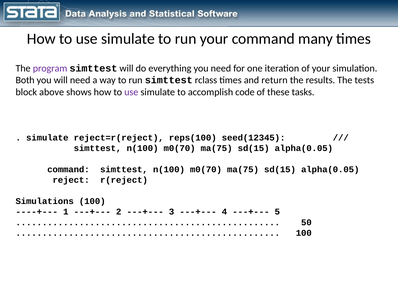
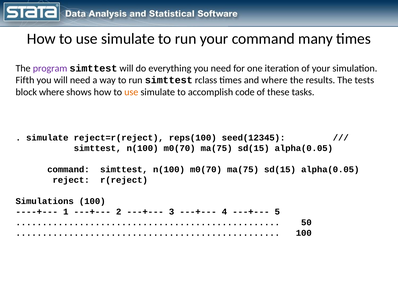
Both: Both -> Fifth (25, 80)
and return: return -> where (274, 80)
block above: above -> where (52, 92)
use colour: purple -> orange (131, 92)
